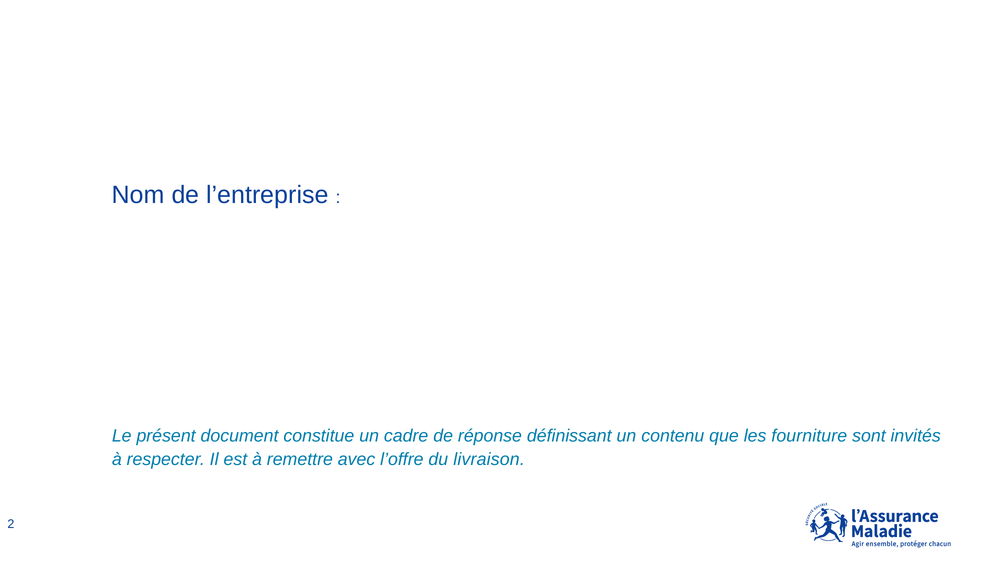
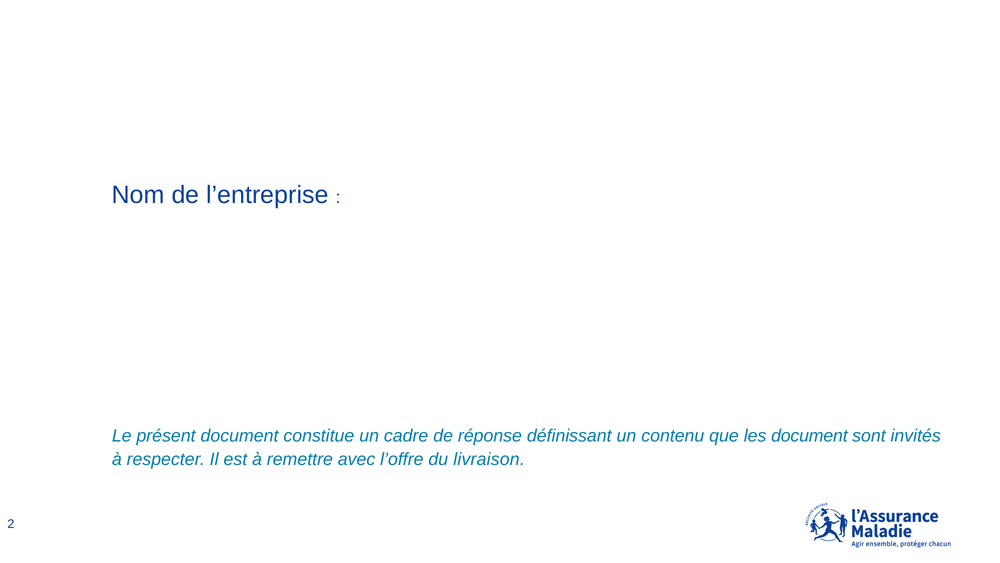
les fourniture: fourniture -> document (809, 436)
